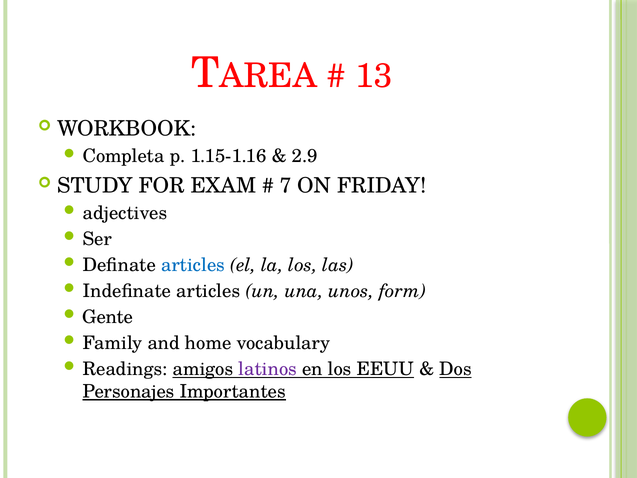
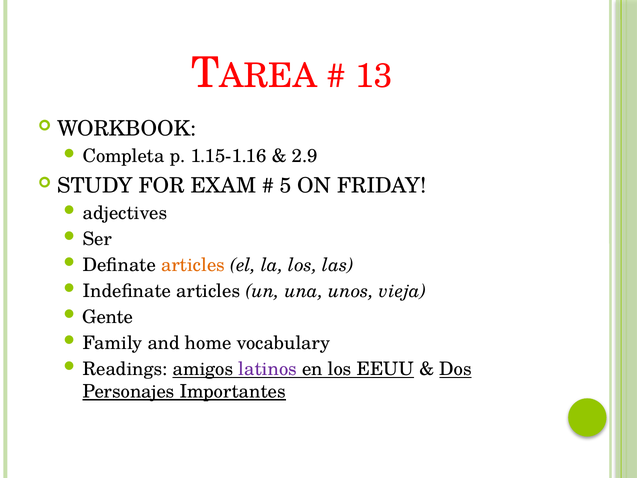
7: 7 -> 5 (286, 186)
articles colour: blue -> orange (193, 265)
form: form -> vieja (403, 291)
